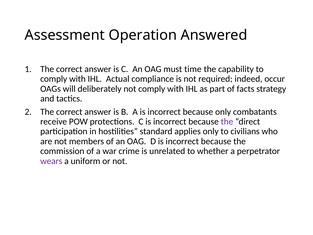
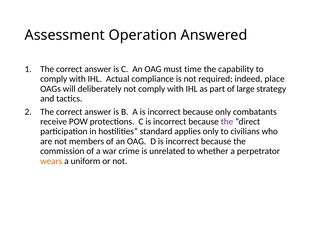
occur: occur -> place (275, 79)
facts: facts -> large (246, 89)
wears colour: purple -> orange (51, 161)
